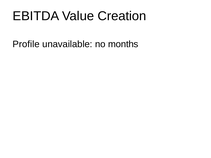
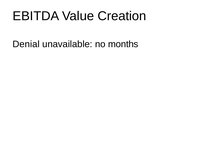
Profile: Profile -> Denial (26, 44)
